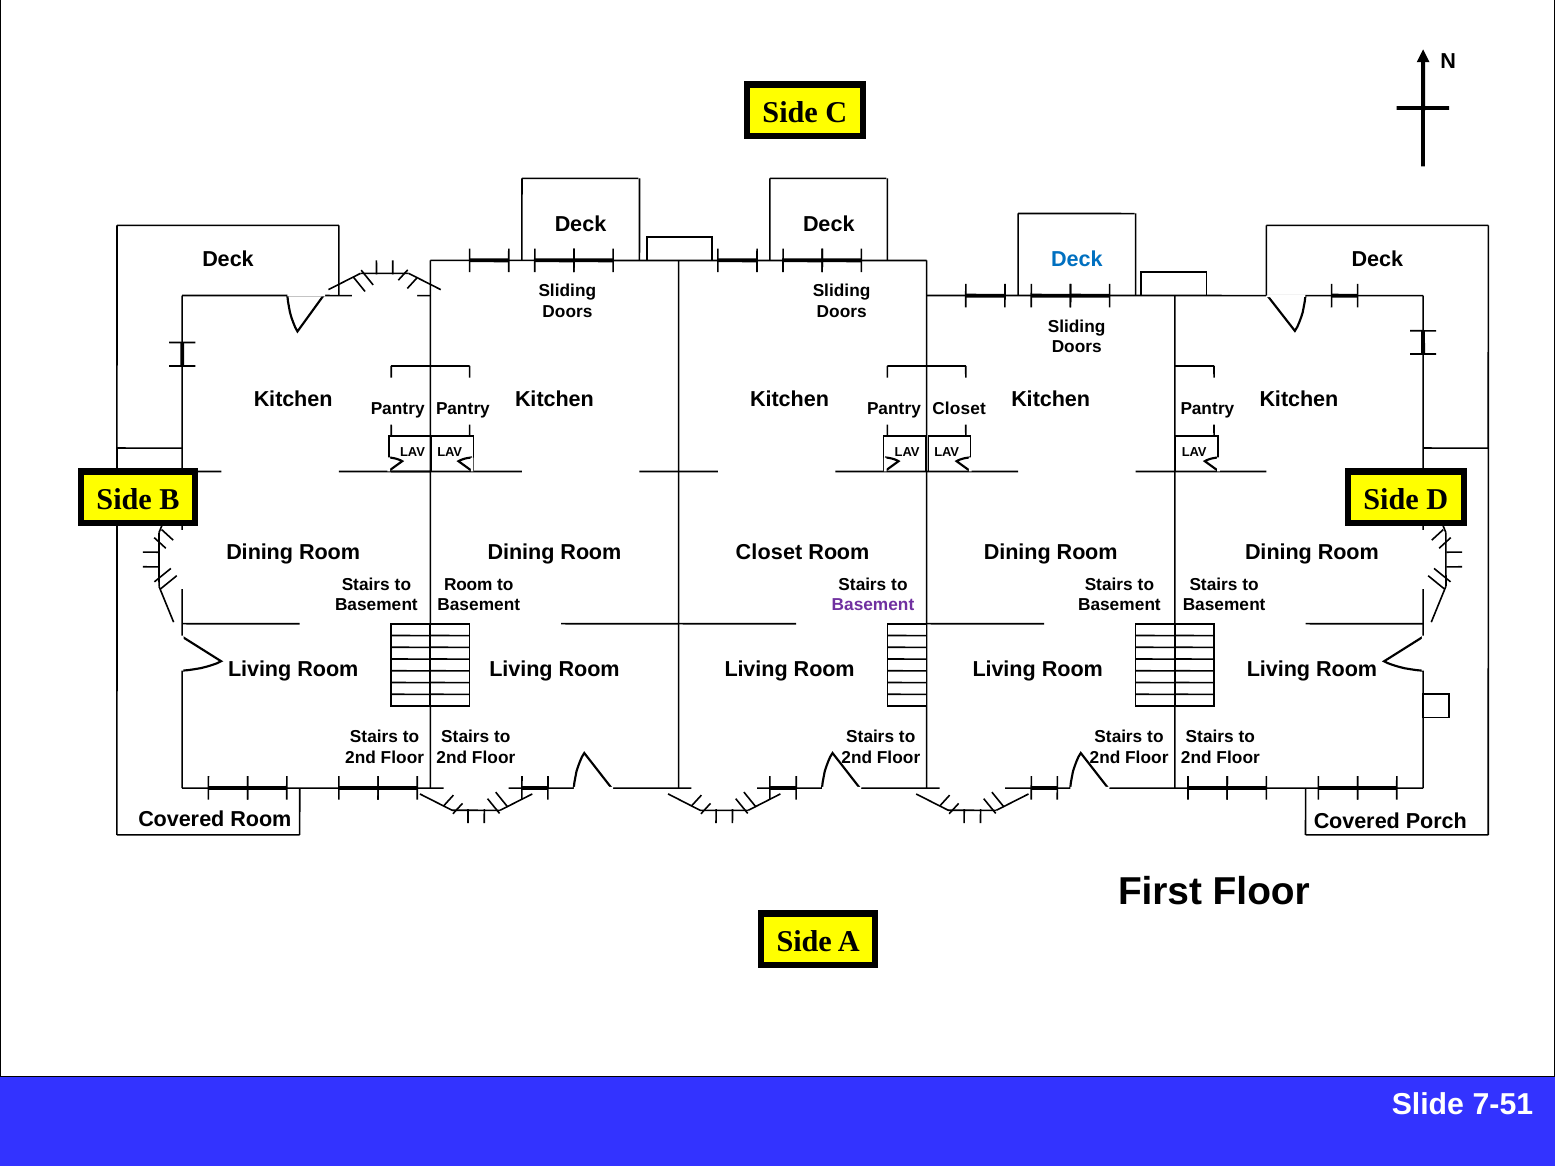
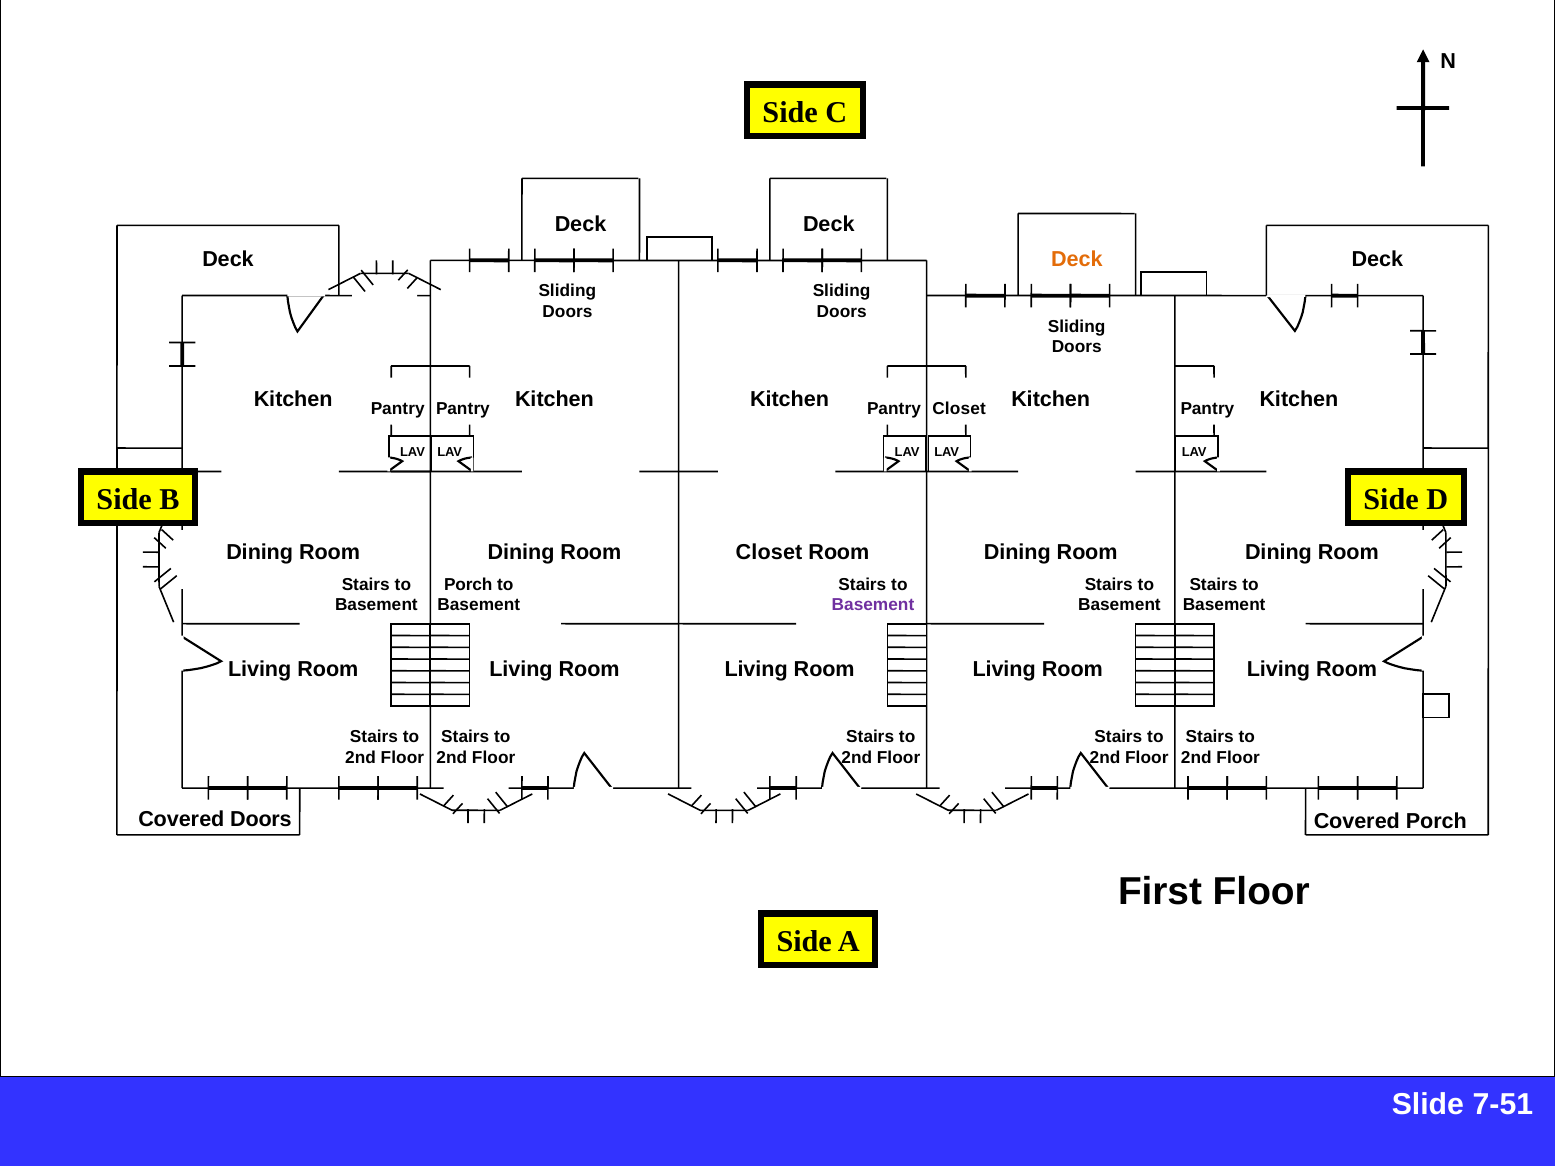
Deck colour: blue -> orange (1077, 259)
Room: Room -> Porch (468, 584)
Covered Room: Room -> Doors (261, 820)
